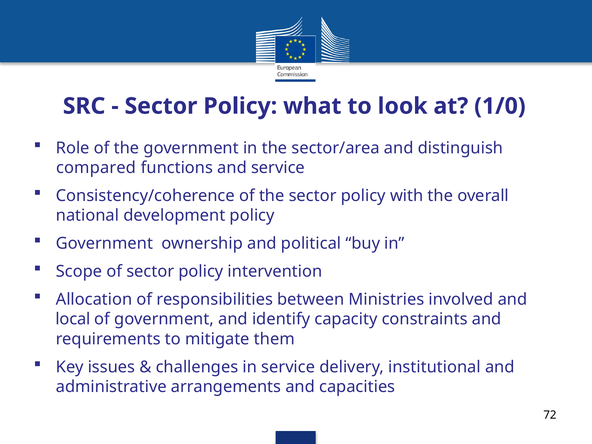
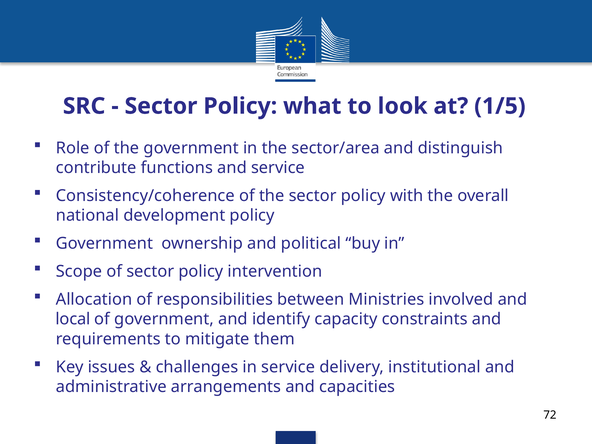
1/0: 1/0 -> 1/5 (500, 106)
compared: compared -> contribute (96, 168)
